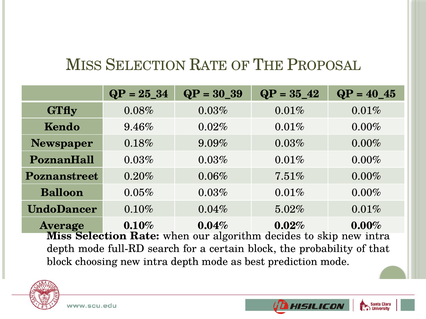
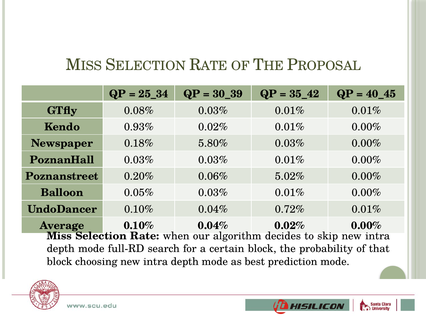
9.46%: 9.46% -> 0.93% (139, 127)
9.09%: 9.09% -> 5.80% (213, 144)
7.51%: 7.51% -> 5.02% (290, 177)
5.02%: 5.02% -> 0.72% (290, 210)
